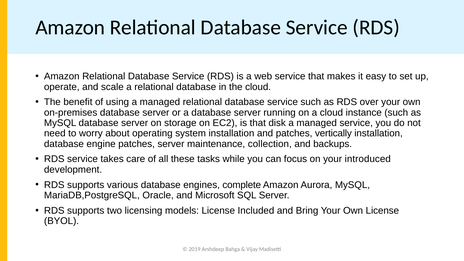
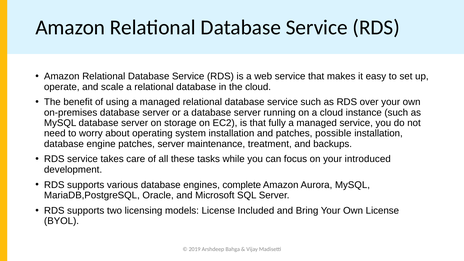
disk: disk -> fully (277, 123)
vertically: vertically -> possible (333, 133)
collection: collection -> treatment (270, 144)
